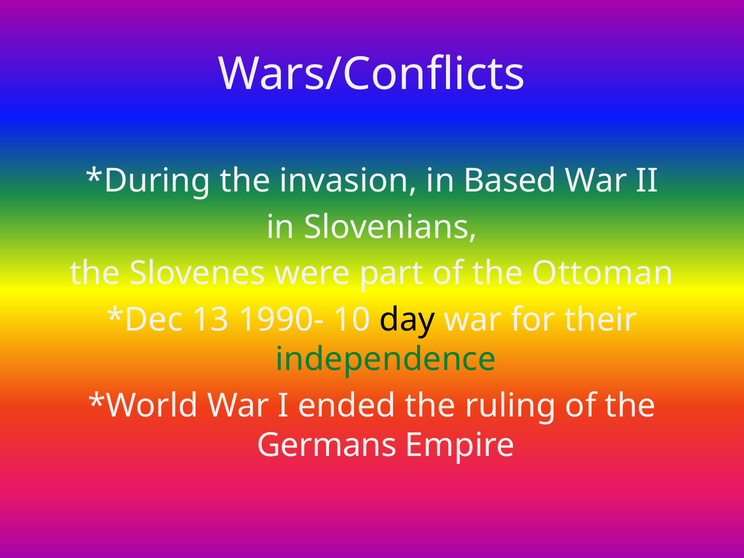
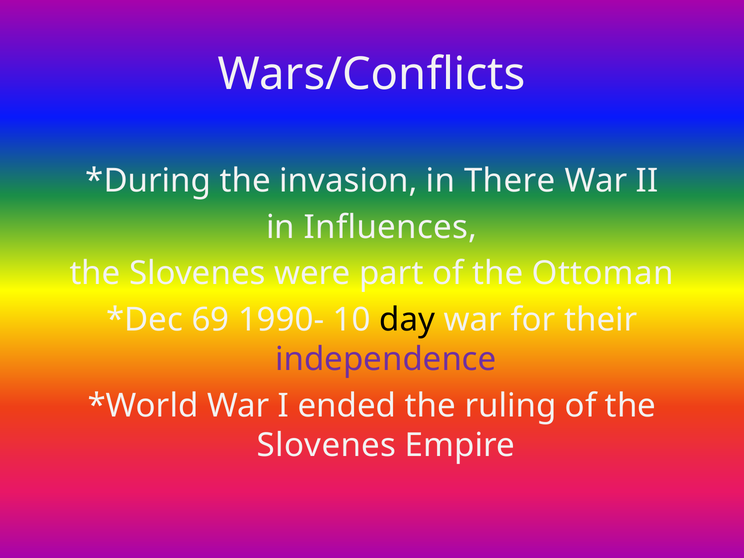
Based: Based -> There (510, 181)
Slovenians: Slovenians -> Influences (390, 227)
13: 13 -> 69 (210, 320)
independence colour: green -> purple (386, 360)
Germans: Germans -> Slovenes (326, 446)
